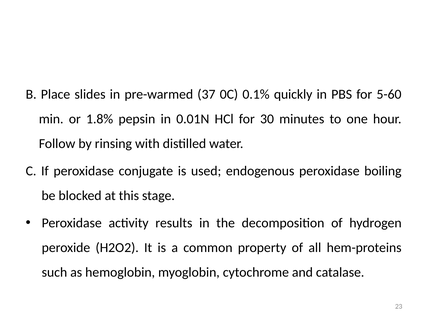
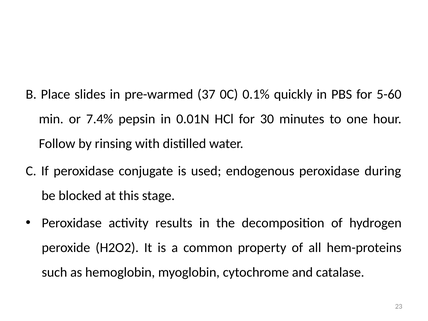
1.8%: 1.8% -> 7.4% (100, 119)
boiling: boiling -> during (383, 171)
